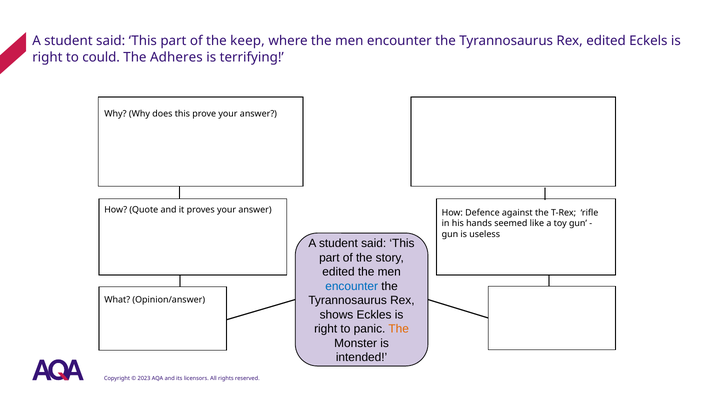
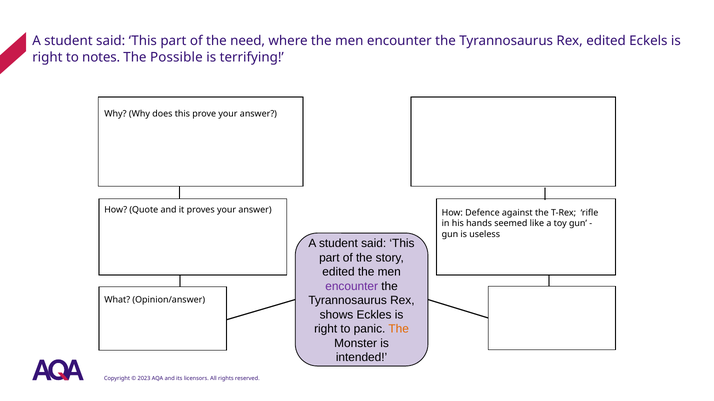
keep: keep -> need (248, 41)
could: could -> notes (101, 57)
Adheres: Adheres -> Possible (176, 57)
encounter colour: blue -> purple (352, 287)
